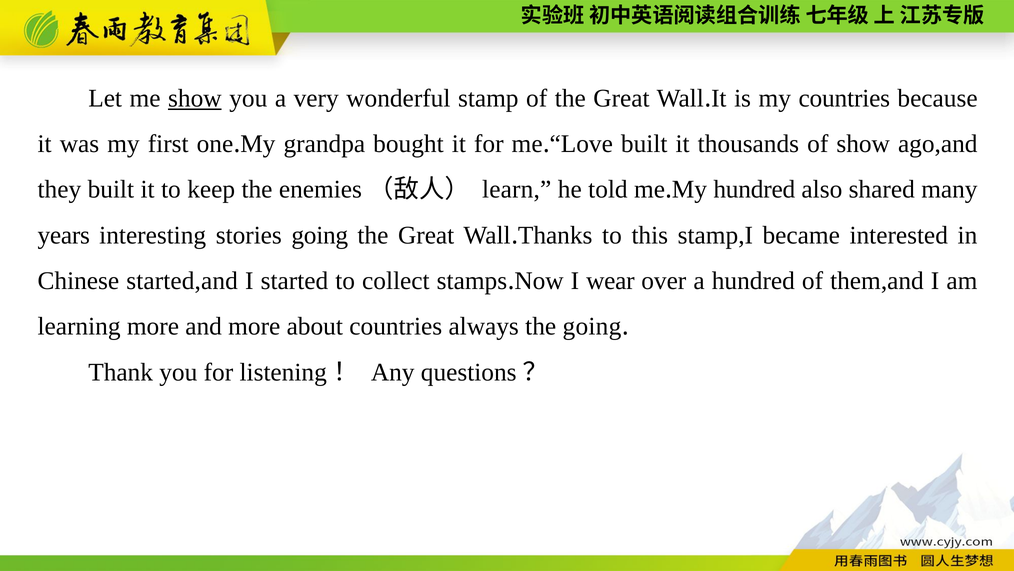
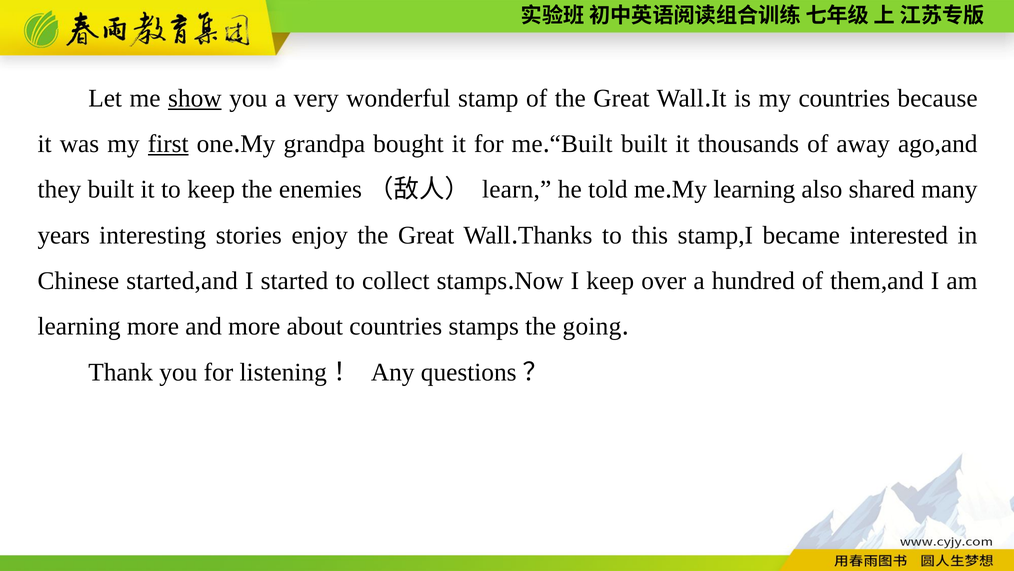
first underline: none -> present (168, 144)
Love: Love -> Built (581, 144)
of show: show -> away (863, 144)
My hundred: hundred -> learning (754, 189)
stories going: going -> enjoy (320, 235)
I wear: wear -> keep (610, 281)
countries always: always -> stamps (484, 326)
